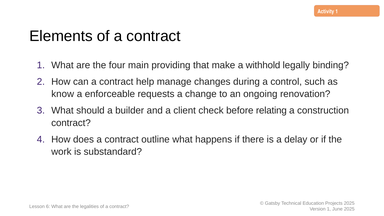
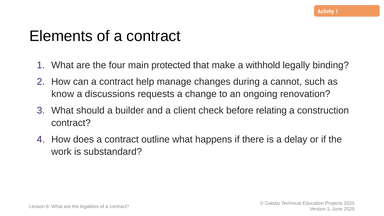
providing: providing -> protected (171, 65)
control: control -> cannot (286, 82)
enforceable: enforceable -> discussions (110, 94)
